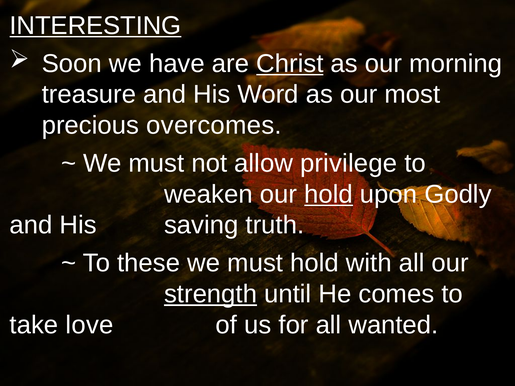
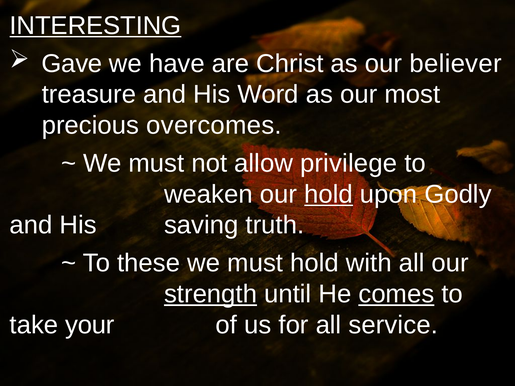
Soon: Soon -> Gave (72, 64)
Christ underline: present -> none (290, 64)
morning: morning -> believer (456, 64)
comes underline: none -> present (396, 294)
love: love -> your (90, 325)
wanted: wanted -> service (393, 325)
